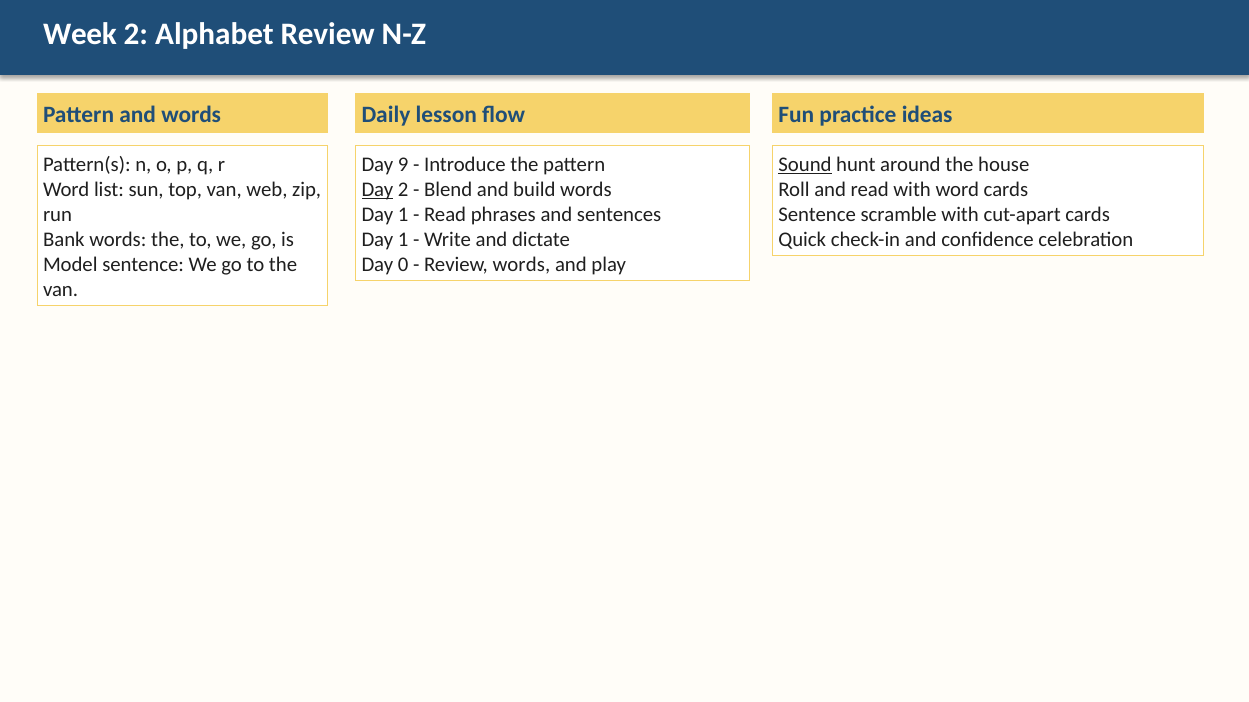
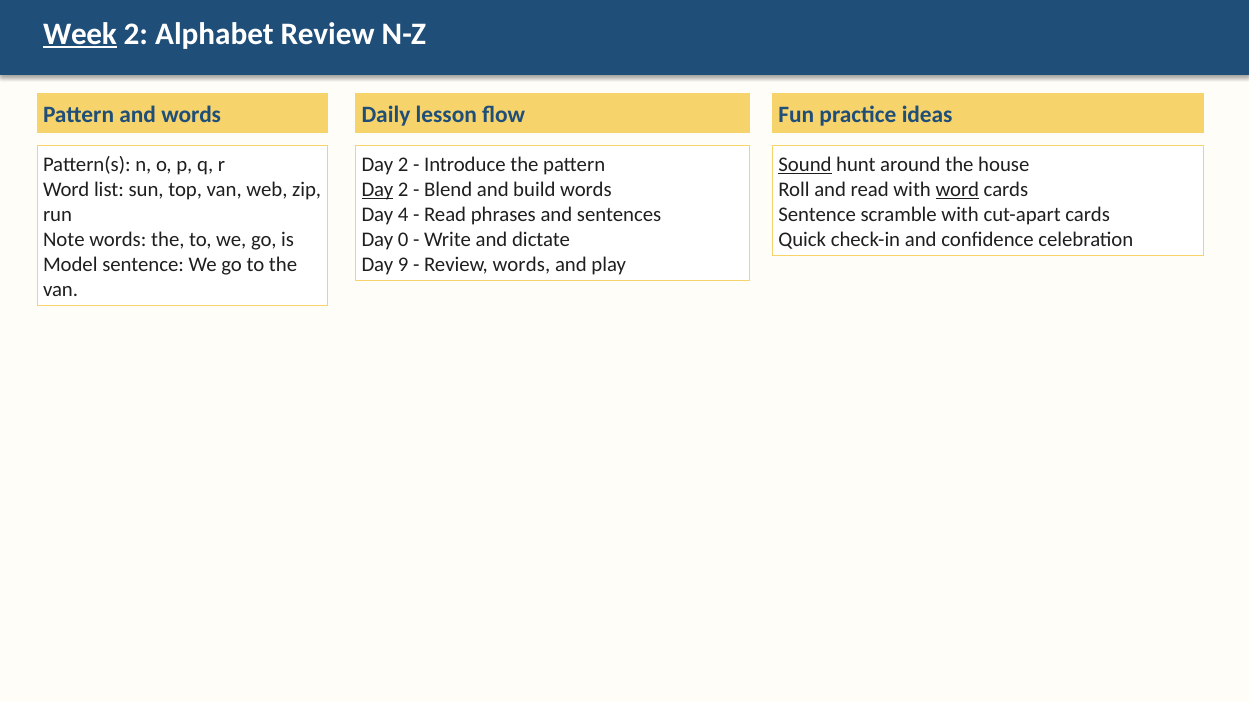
Week underline: none -> present (80, 34)
9: 9 -> 2 (403, 165)
word underline: none -> present (957, 190)
1: 1 -> 4 (403, 215)
Bank: Bank -> Note (64, 240)
1: 1 -> 0 (403, 240)
0: 0 -> 9 (403, 265)
